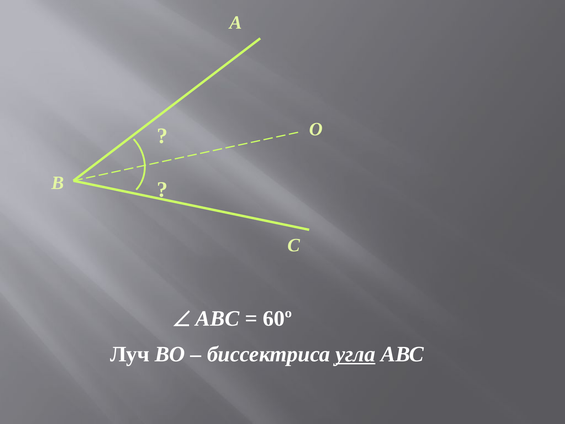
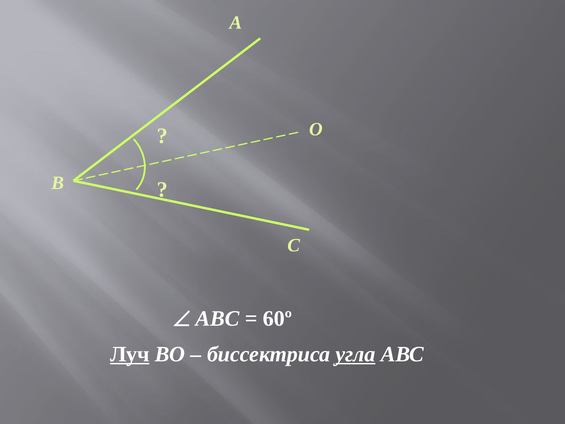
Луч underline: none -> present (130, 354)
